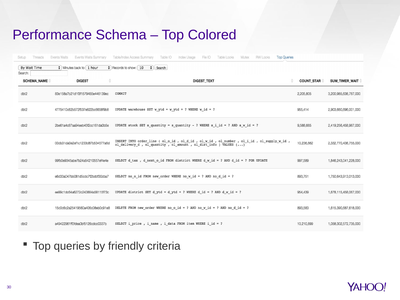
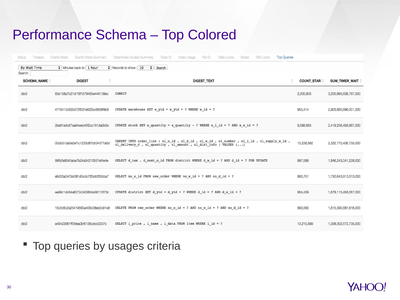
friendly: friendly -> usages (126, 246)
